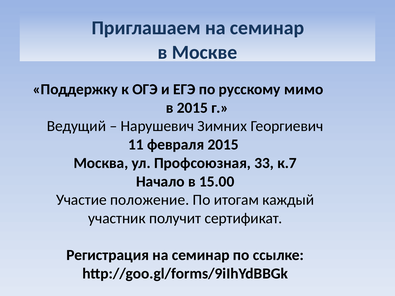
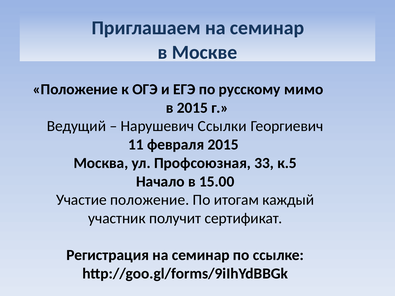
Поддержку: Поддержку -> Положение (75, 89)
Зимних: Зимних -> Ссылки (222, 126)
к.7: к.7 -> к.5 (287, 163)
